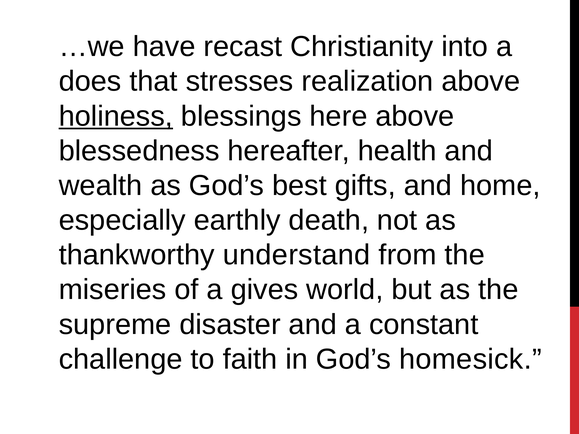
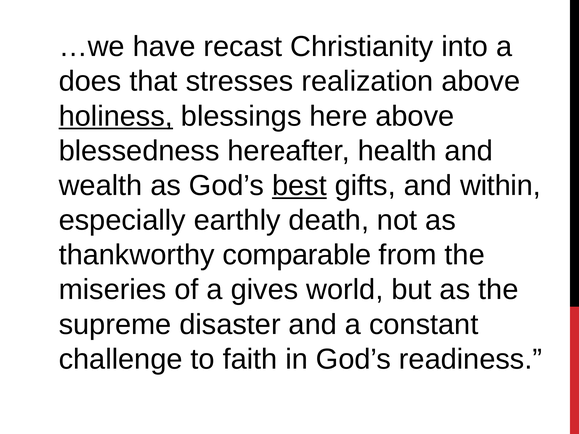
best underline: none -> present (299, 186)
home: home -> within (500, 186)
understand: understand -> comparable (297, 255)
homesick: homesick -> readiness (471, 359)
